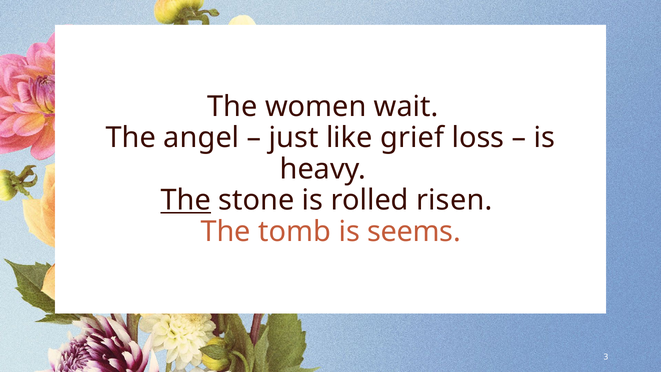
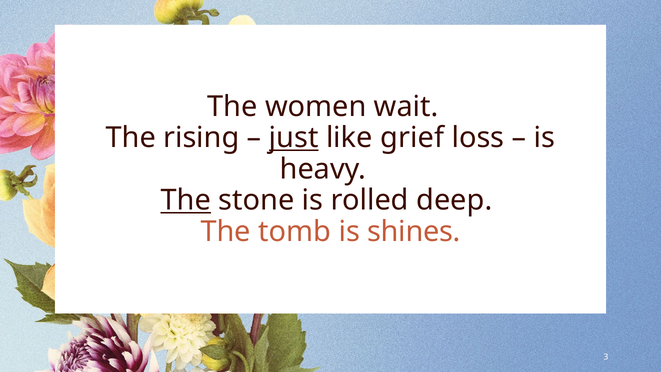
angel: angel -> rising (201, 138)
just underline: none -> present (294, 138)
risen: risen -> deep (454, 200)
seems: seems -> shines (414, 231)
